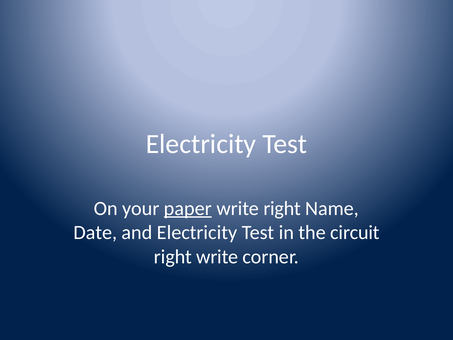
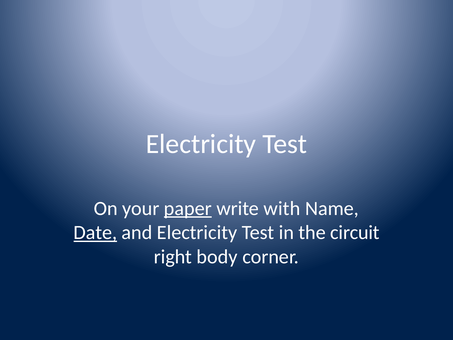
write right: right -> with (282, 208)
Date underline: none -> present (95, 232)
right write: write -> body (217, 257)
